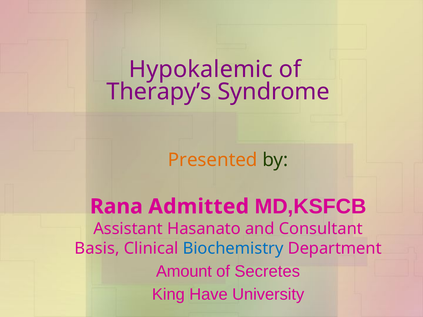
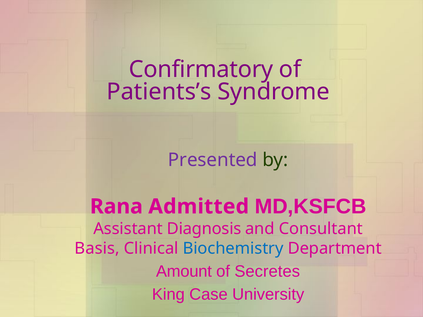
Hypokalemic: Hypokalemic -> Confirmatory (201, 69)
Therapy’s: Therapy’s -> Patients’s (159, 92)
Presented colour: orange -> purple (213, 160)
Hasanato: Hasanato -> Diagnosis (204, 229)
Have: Have -> Case (209, 295)
